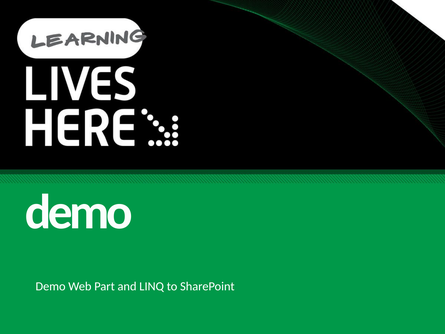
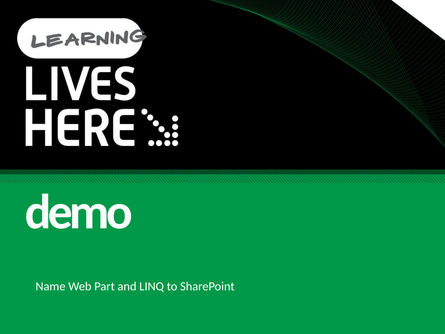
Demo: Demo -> Name (51, 286)
